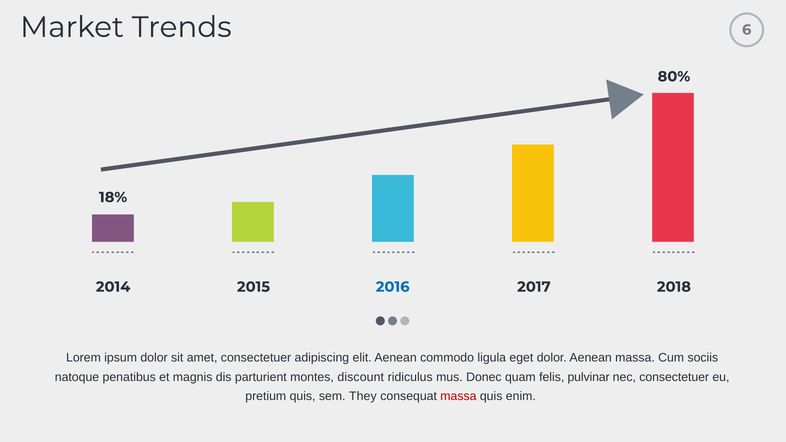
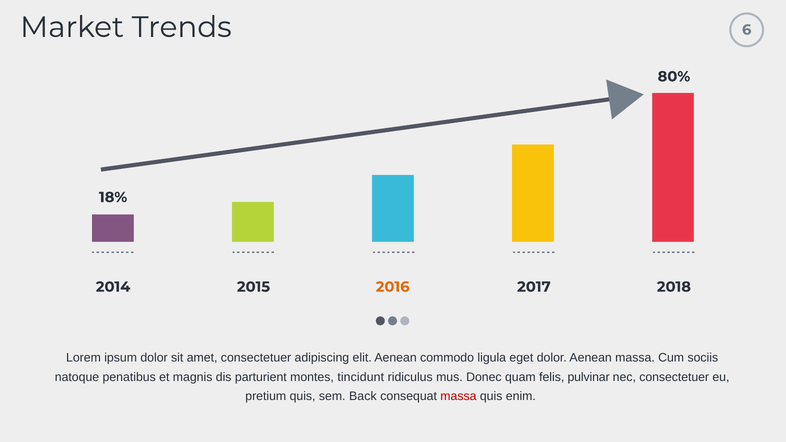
2016 colour: blue -> orange (393, 287)
discount: discount -> tincidunt (361, 377)
They: They -> Back (363, 396)
